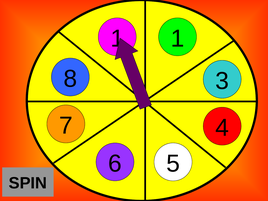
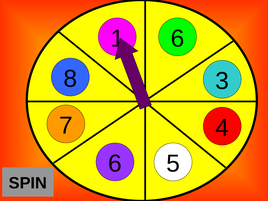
1: 1 -> 6 (178, 39)
